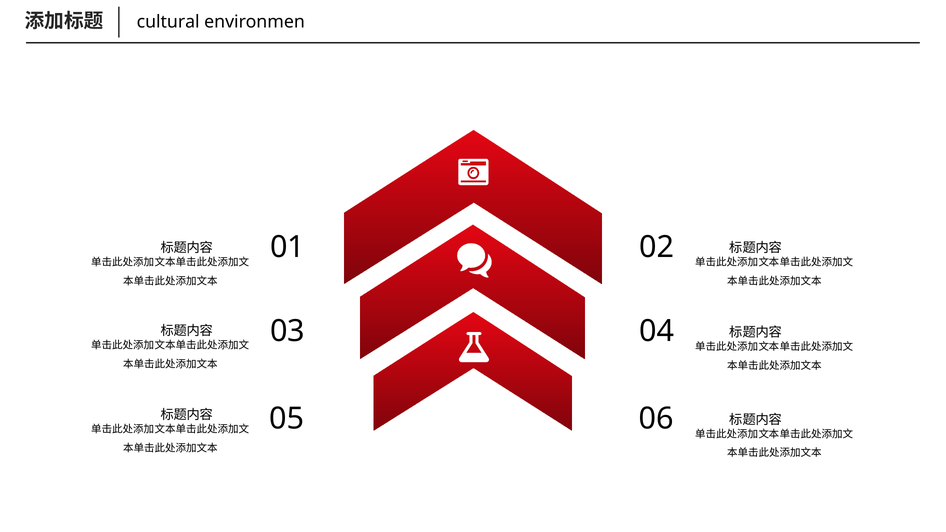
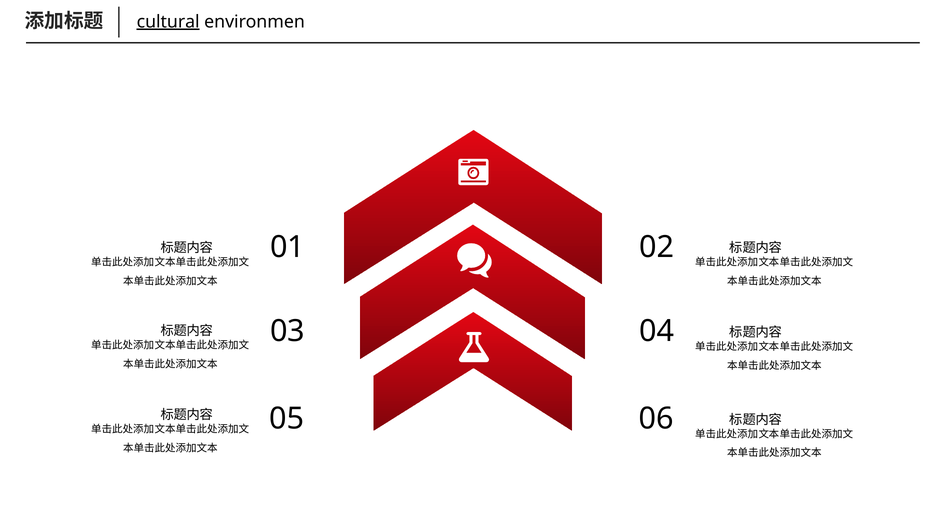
cultural underline: none -> present (168, 22)
